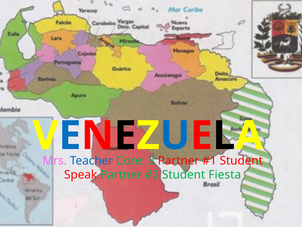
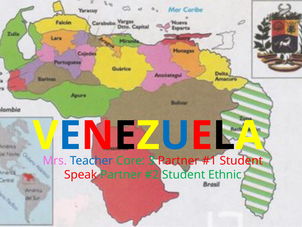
Fiesta: Fiesta -> Ethnic (225, 174)
